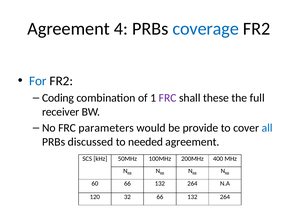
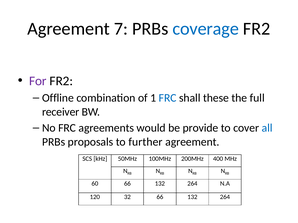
4: 4 -> 7 (121, 29)
For colour: blue -> purple (38, 81)
Coding: Coding -> Offline (58, 98)
FRC colour: purple -> blue (168, 98)
parameters: parameters -> agreements (106, 128)
discussed: discussed -> proposals (91, 142)
needed: needed -> further (145, 142)
